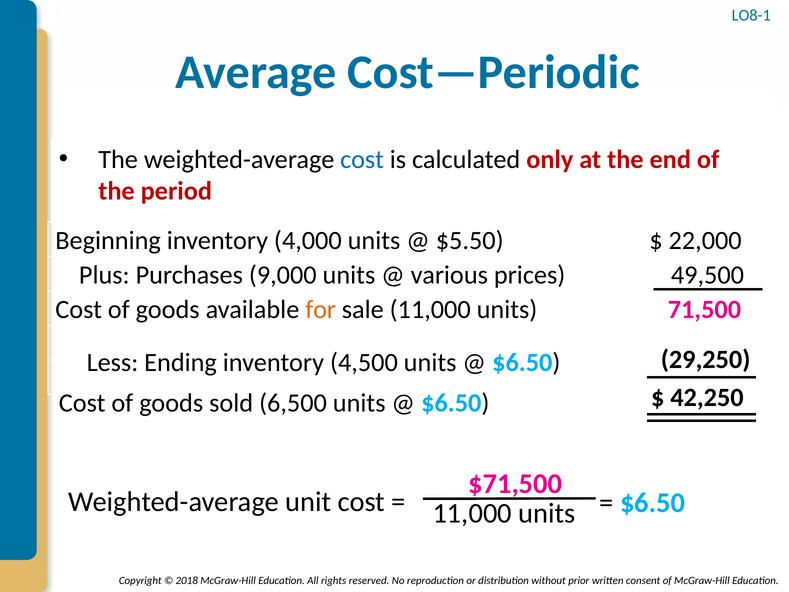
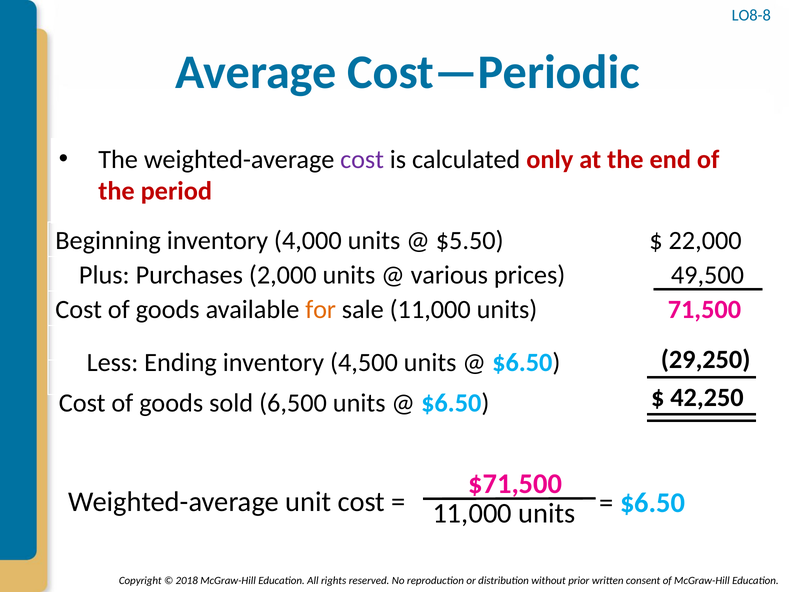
LO8-1: LO8-1 -> LO8-8 (751, 16)
cost colour: blue -> purple (362, 160)
9,000: 9,000 -> 2,000 (283, 275)
